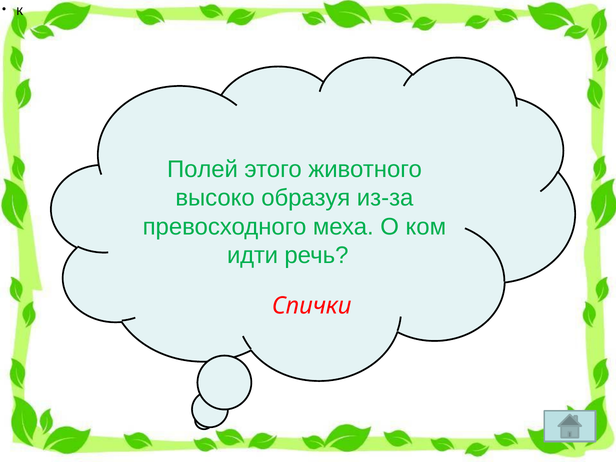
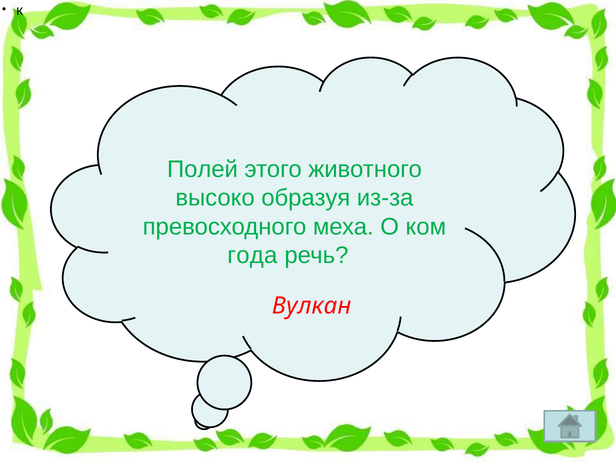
идти: идти -> года (252, 255)
Спички: Спички -> Вулкан (312, 306)
